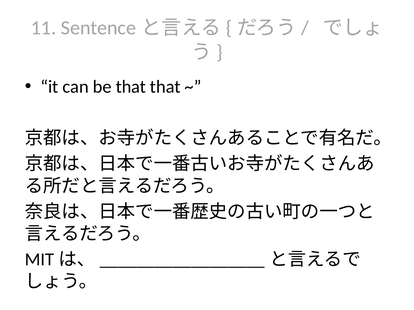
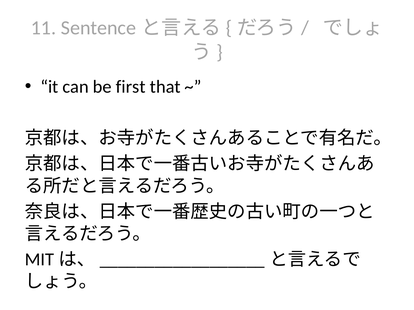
be that: that -> first (131, 87)
